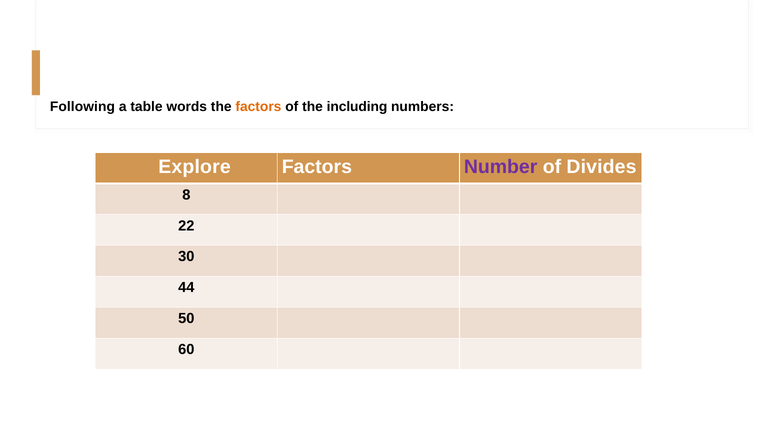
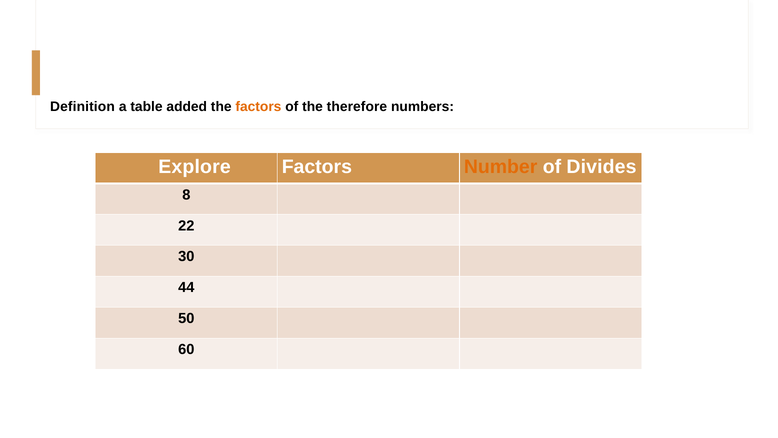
Following: Following -> Definition (82, 106)
words: words -> added (187, 106)
including: including -> therefore (357, 106)
Number colour: purple -> orange (501, 167)
